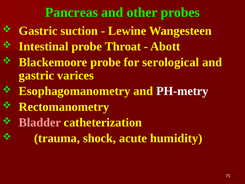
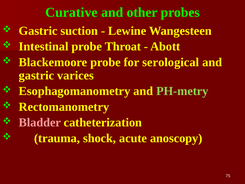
Pancreas: Pancreas -> Curative (71, 12)
PH-metry colour: white -> light green (182, 91)
humidity: humidity -> anoscopy (176, 138)
